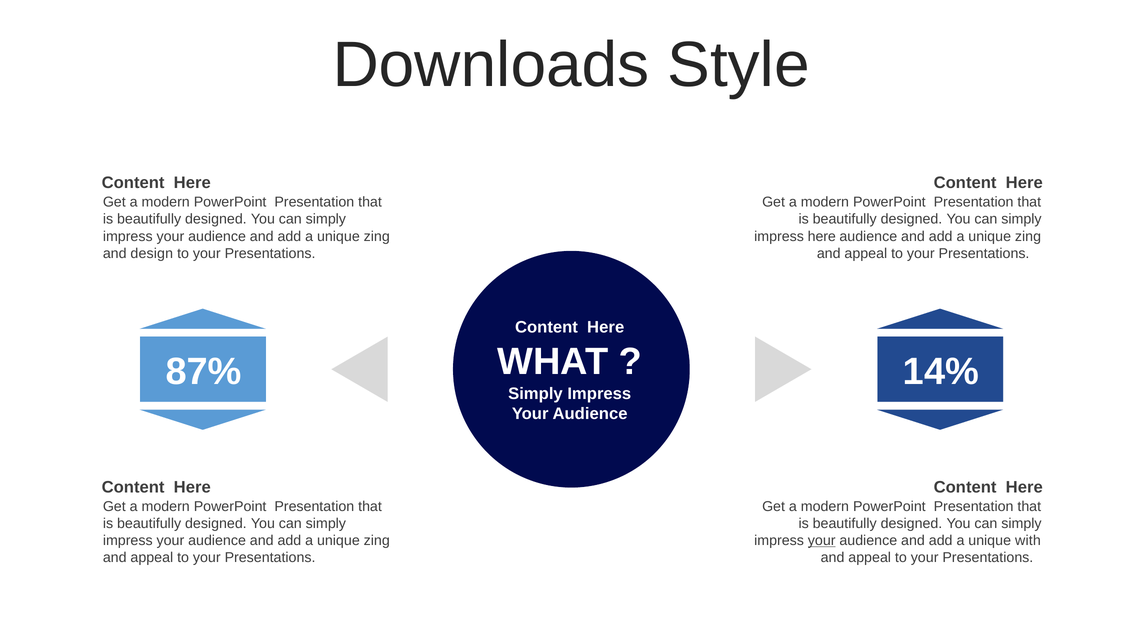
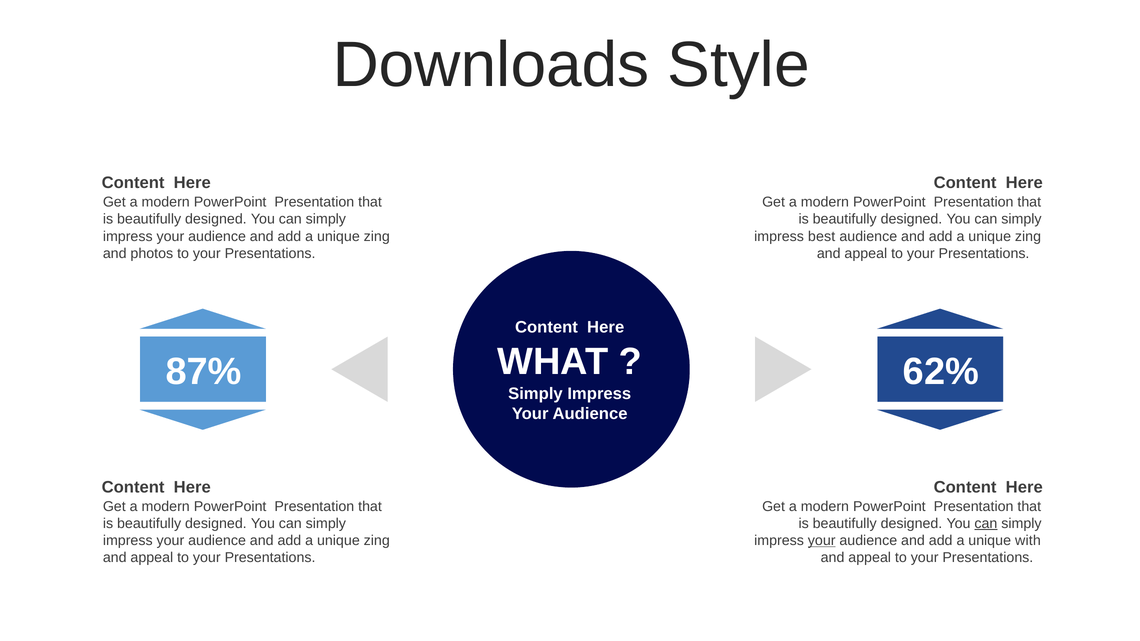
impress here: here -> best (822, 236)
design: design -> photos (152, 254)
14%: 14% -> 62% (941, 372)
can underline: none -> present (986, 524)
